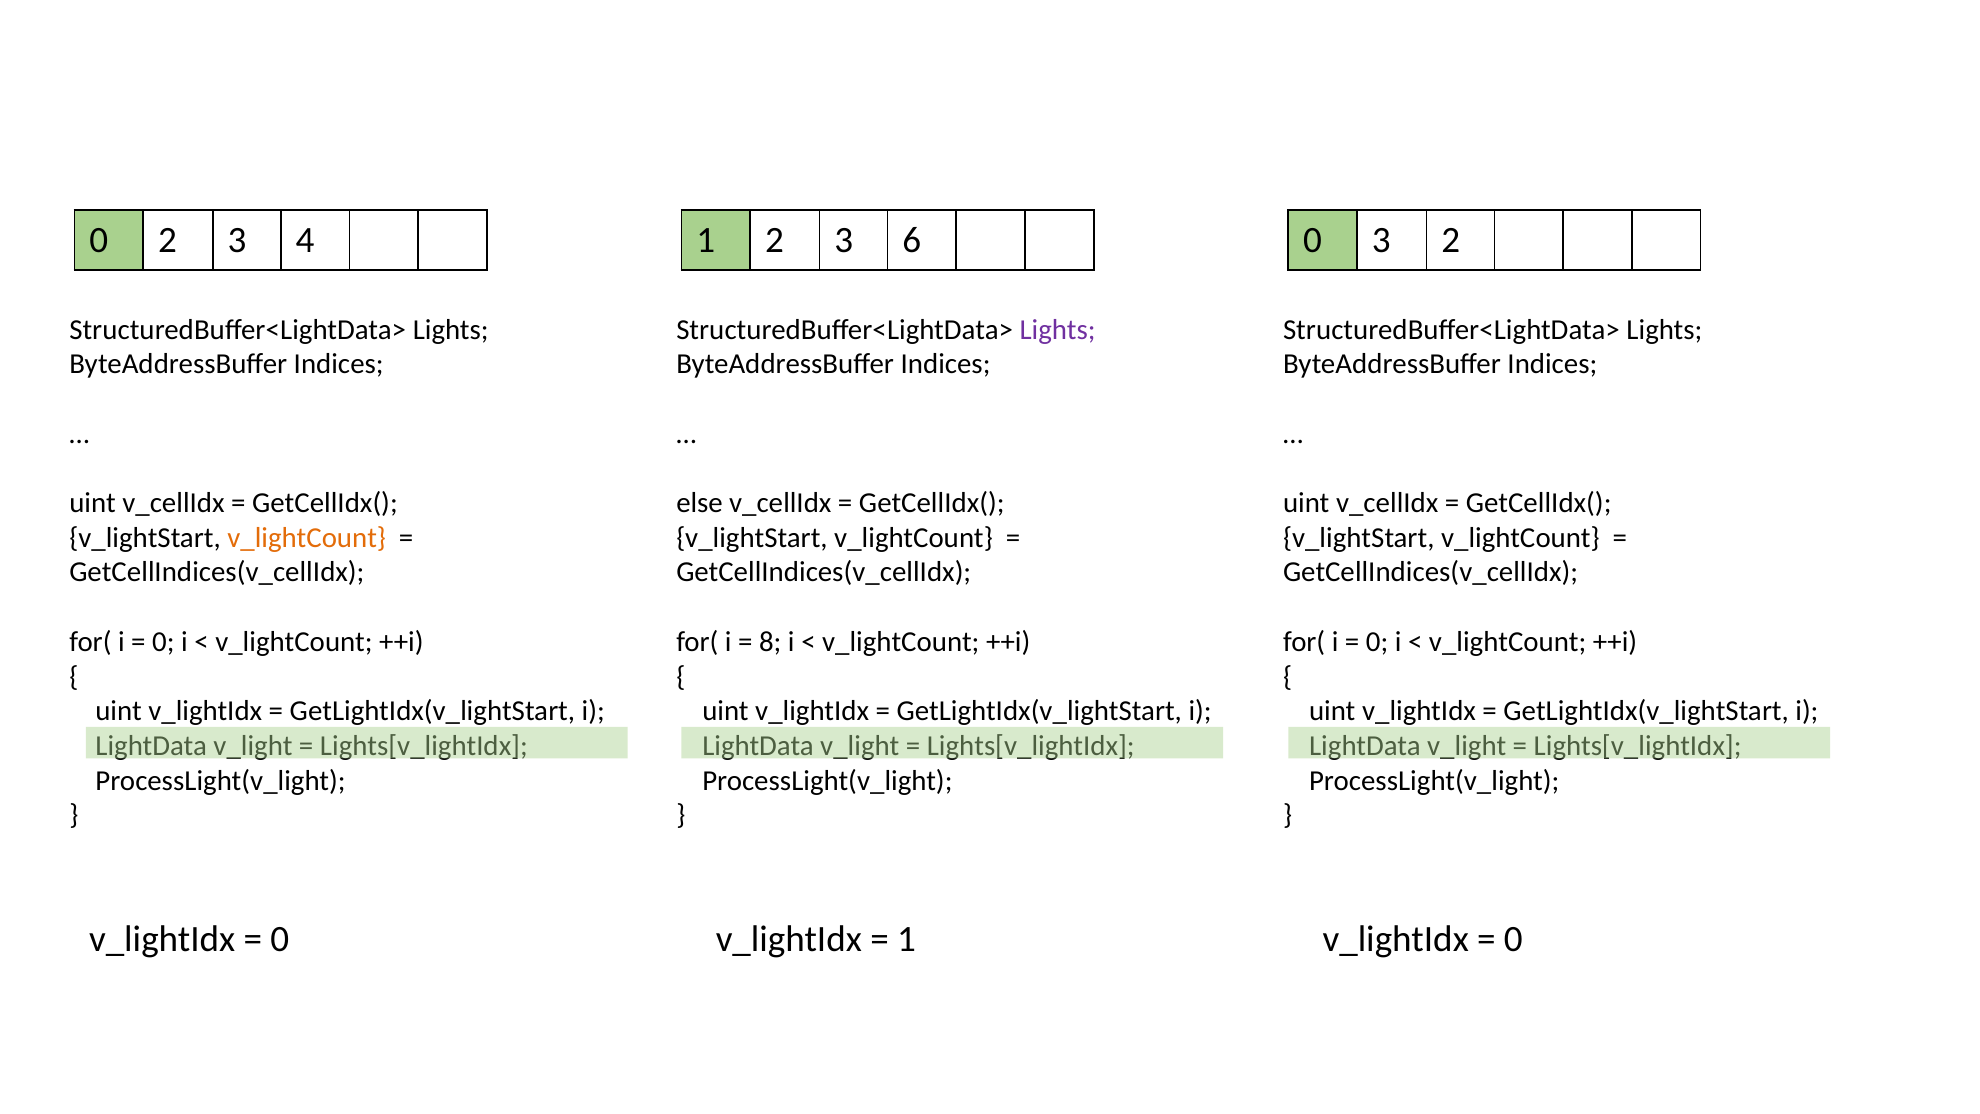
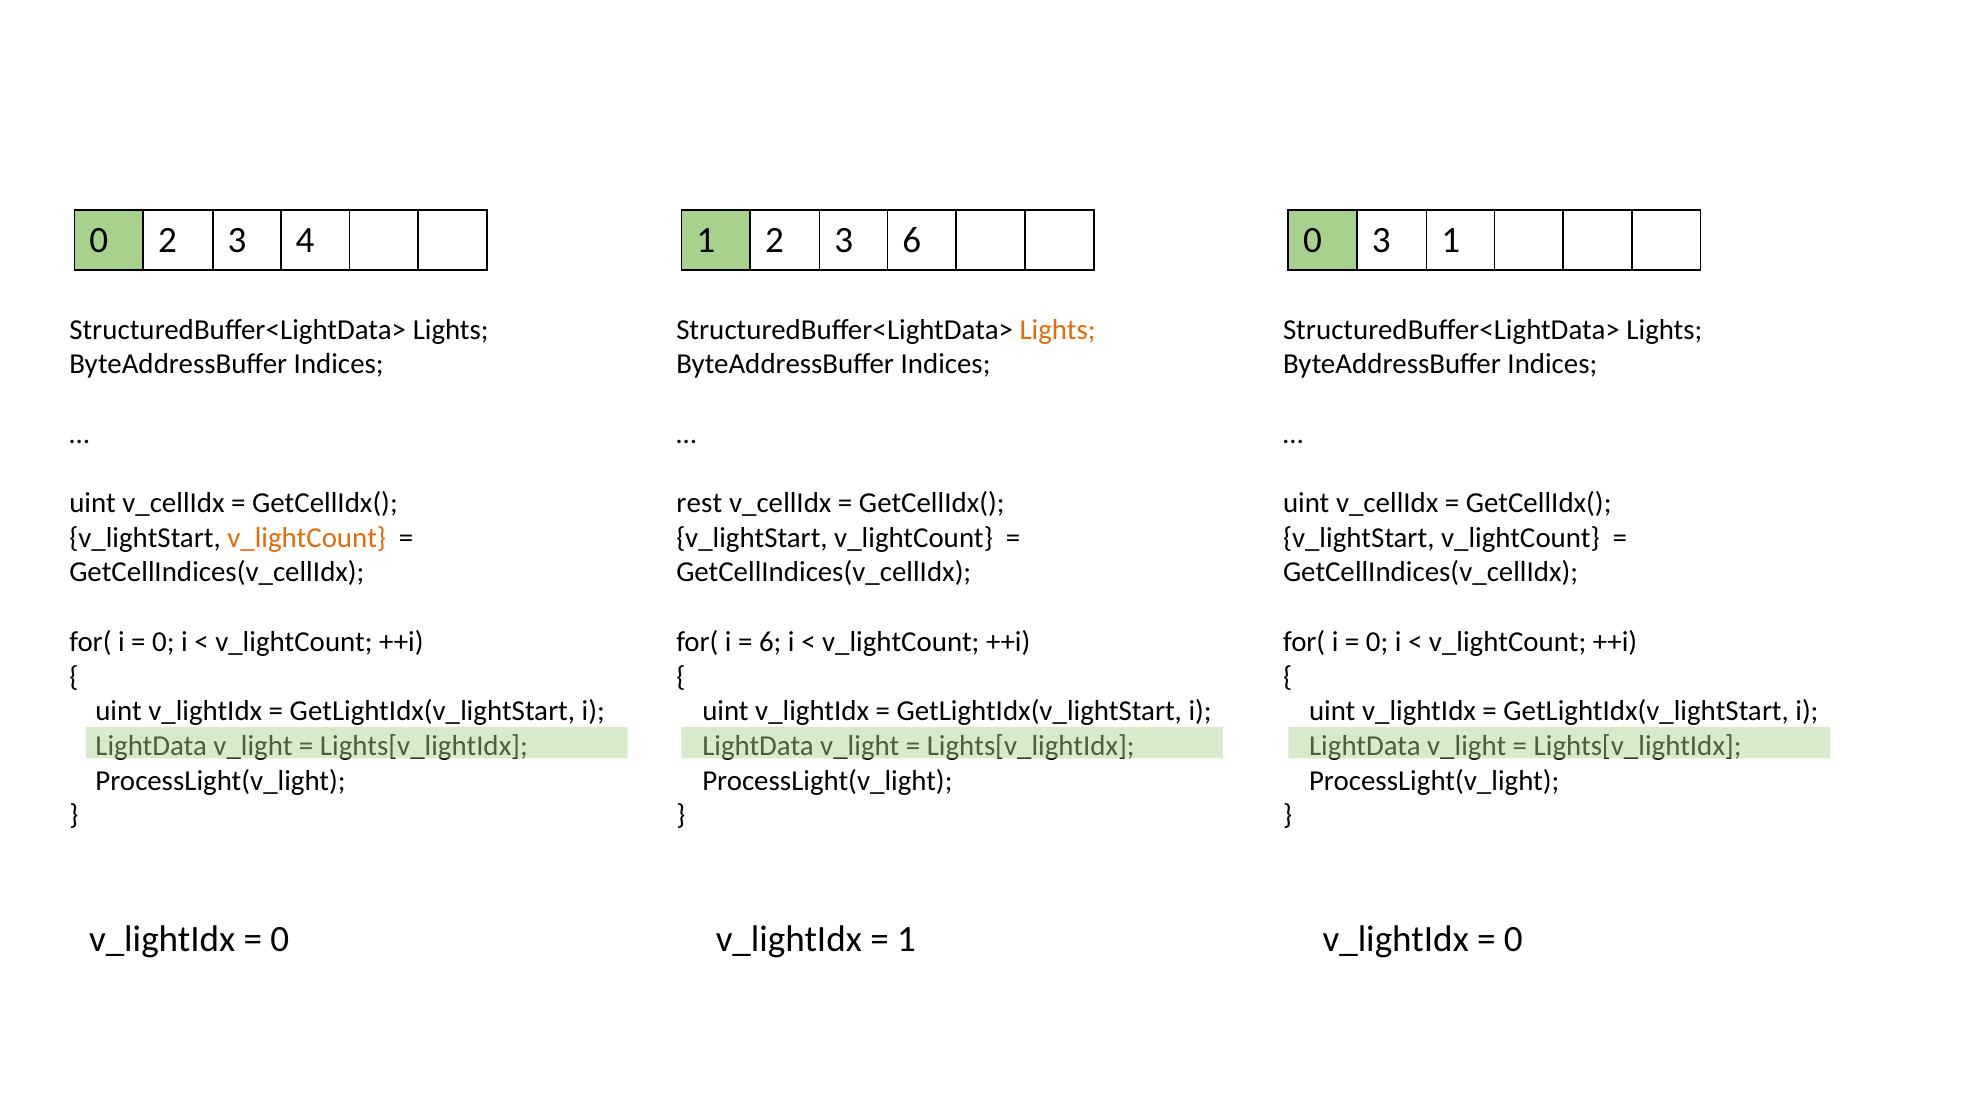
3 2: 2 -> 1 (1451, 240)
Lights colour: purple -> orange (1058, 330)
else: else -> rest (699, 503)
8: 8 -> 6 (770, 642)
